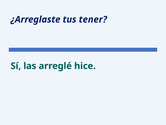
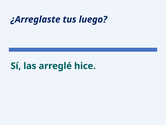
tener: tener -> luego (93, 19)
